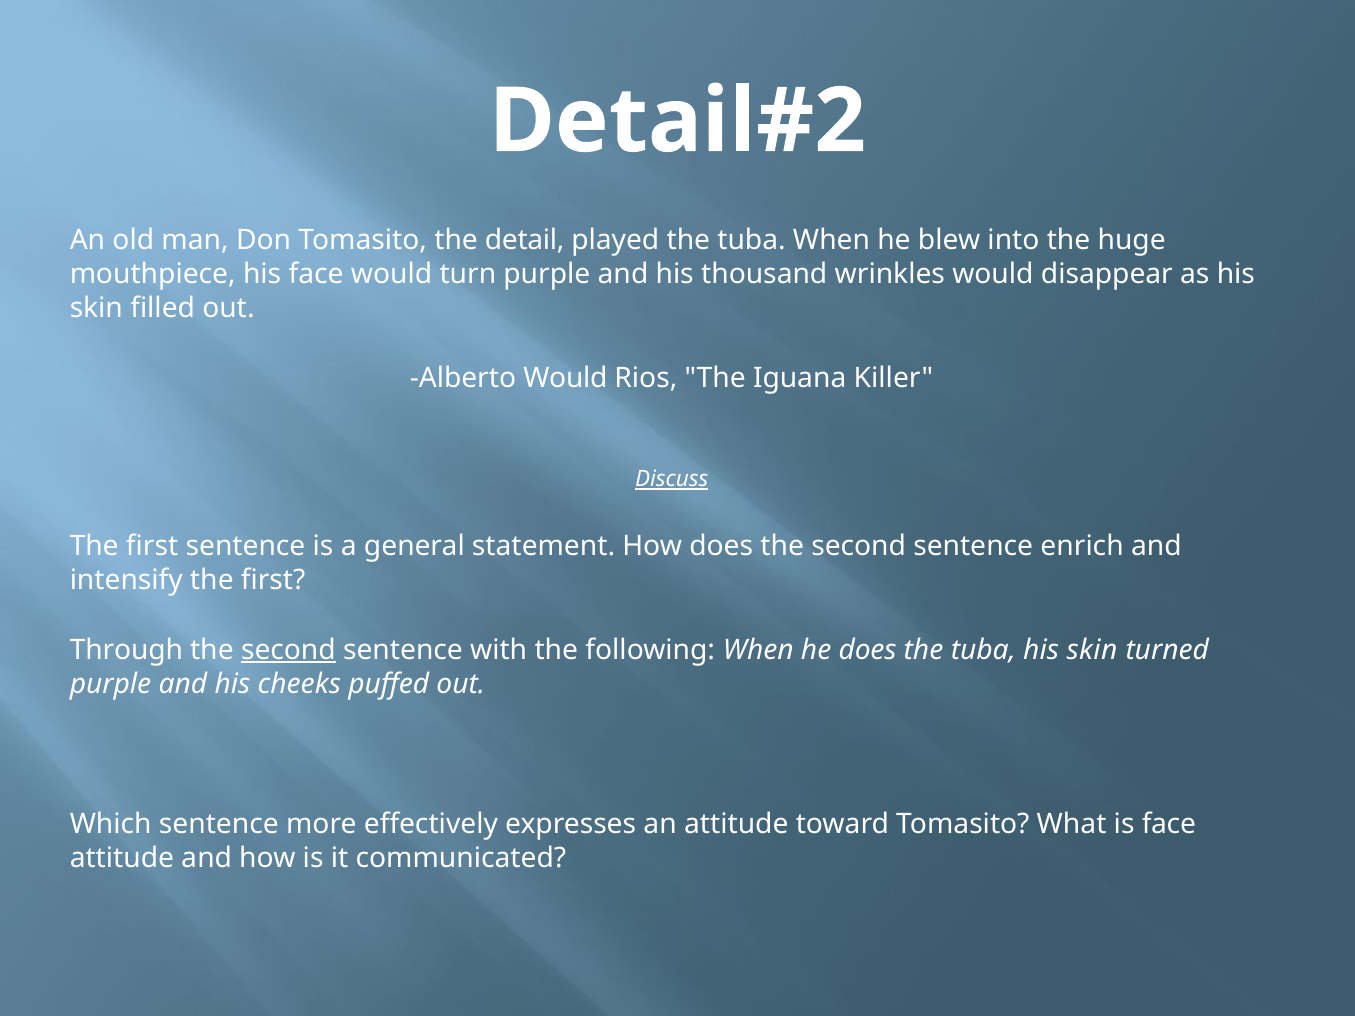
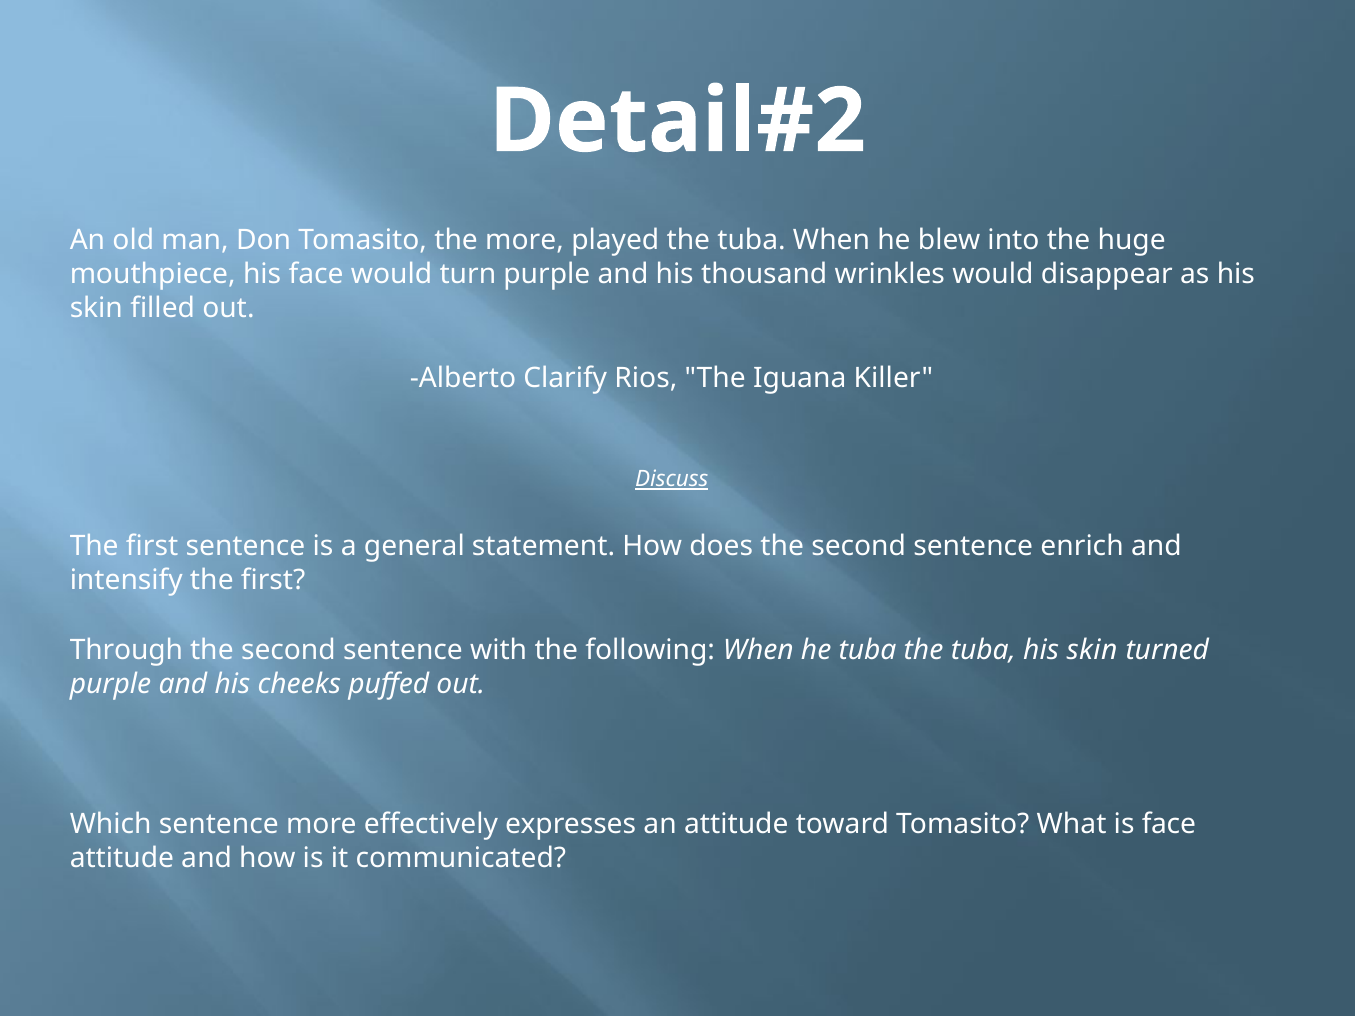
the detail: detail -> more (525, 240)
Alberto Would: Would -> Clarify (565, 378)
second underline: present -> none (288, 650)
he does: does -> tuba (868, 650)
